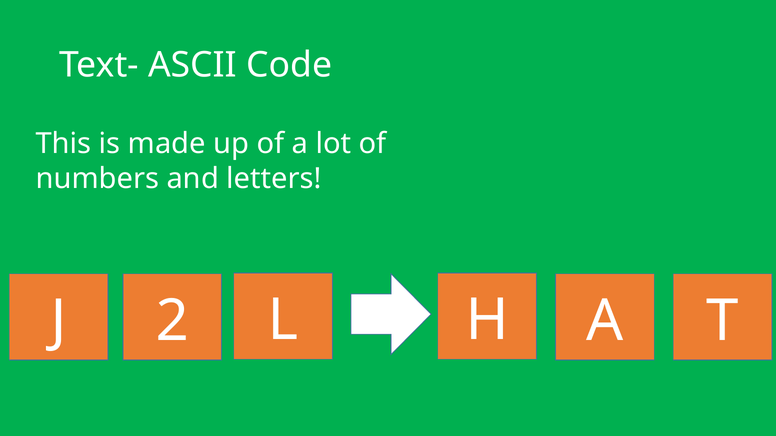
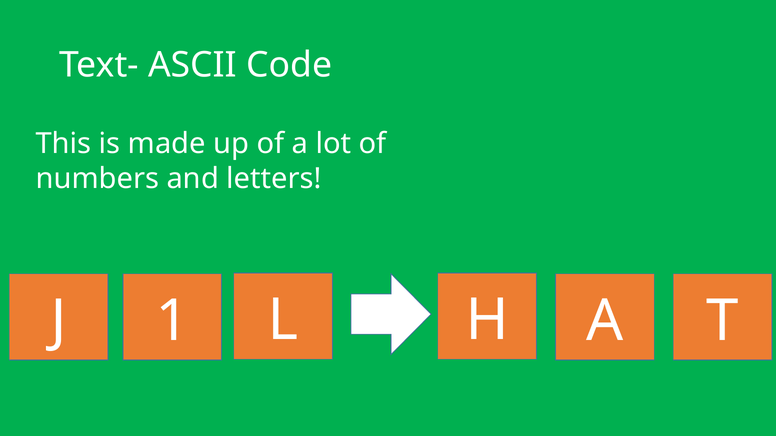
2: 2 -> 1 (172, 321)
